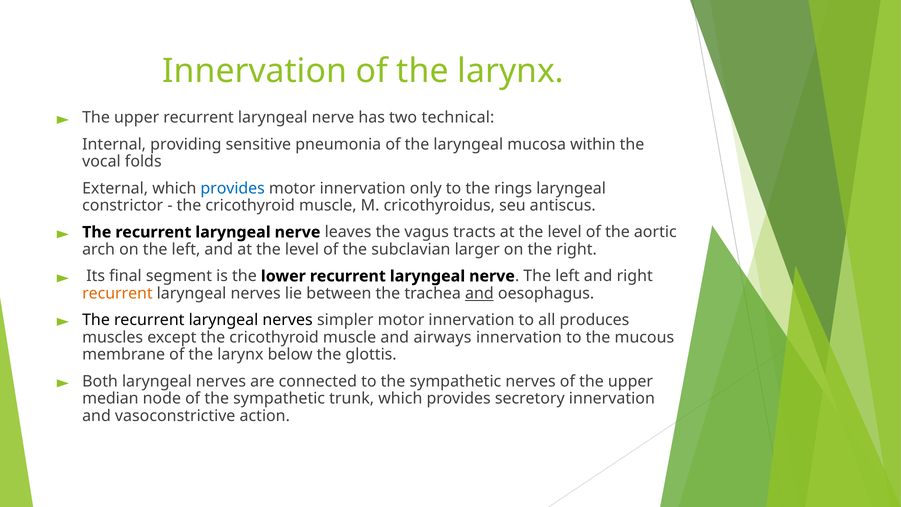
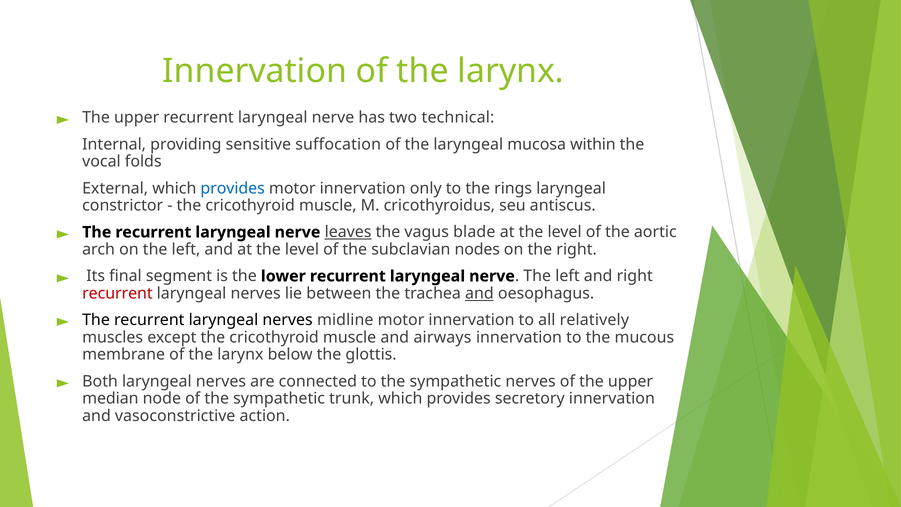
pneumonia: pneumonia -> suffocation (338, 144)
leaves underline: none -> present (348, 232)
tracts: tracts -> blade (474, 232)
larger: larger -> nodes (477, 249)
recurrent colour: orange -> red (117, 293)
simpler: simpler -> midline (345, 320)
produces: produces -> relatively (594, 320)
